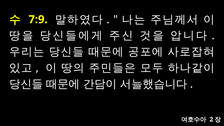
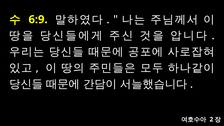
7:9: 7:9 -> 6:9 (38, 20)
